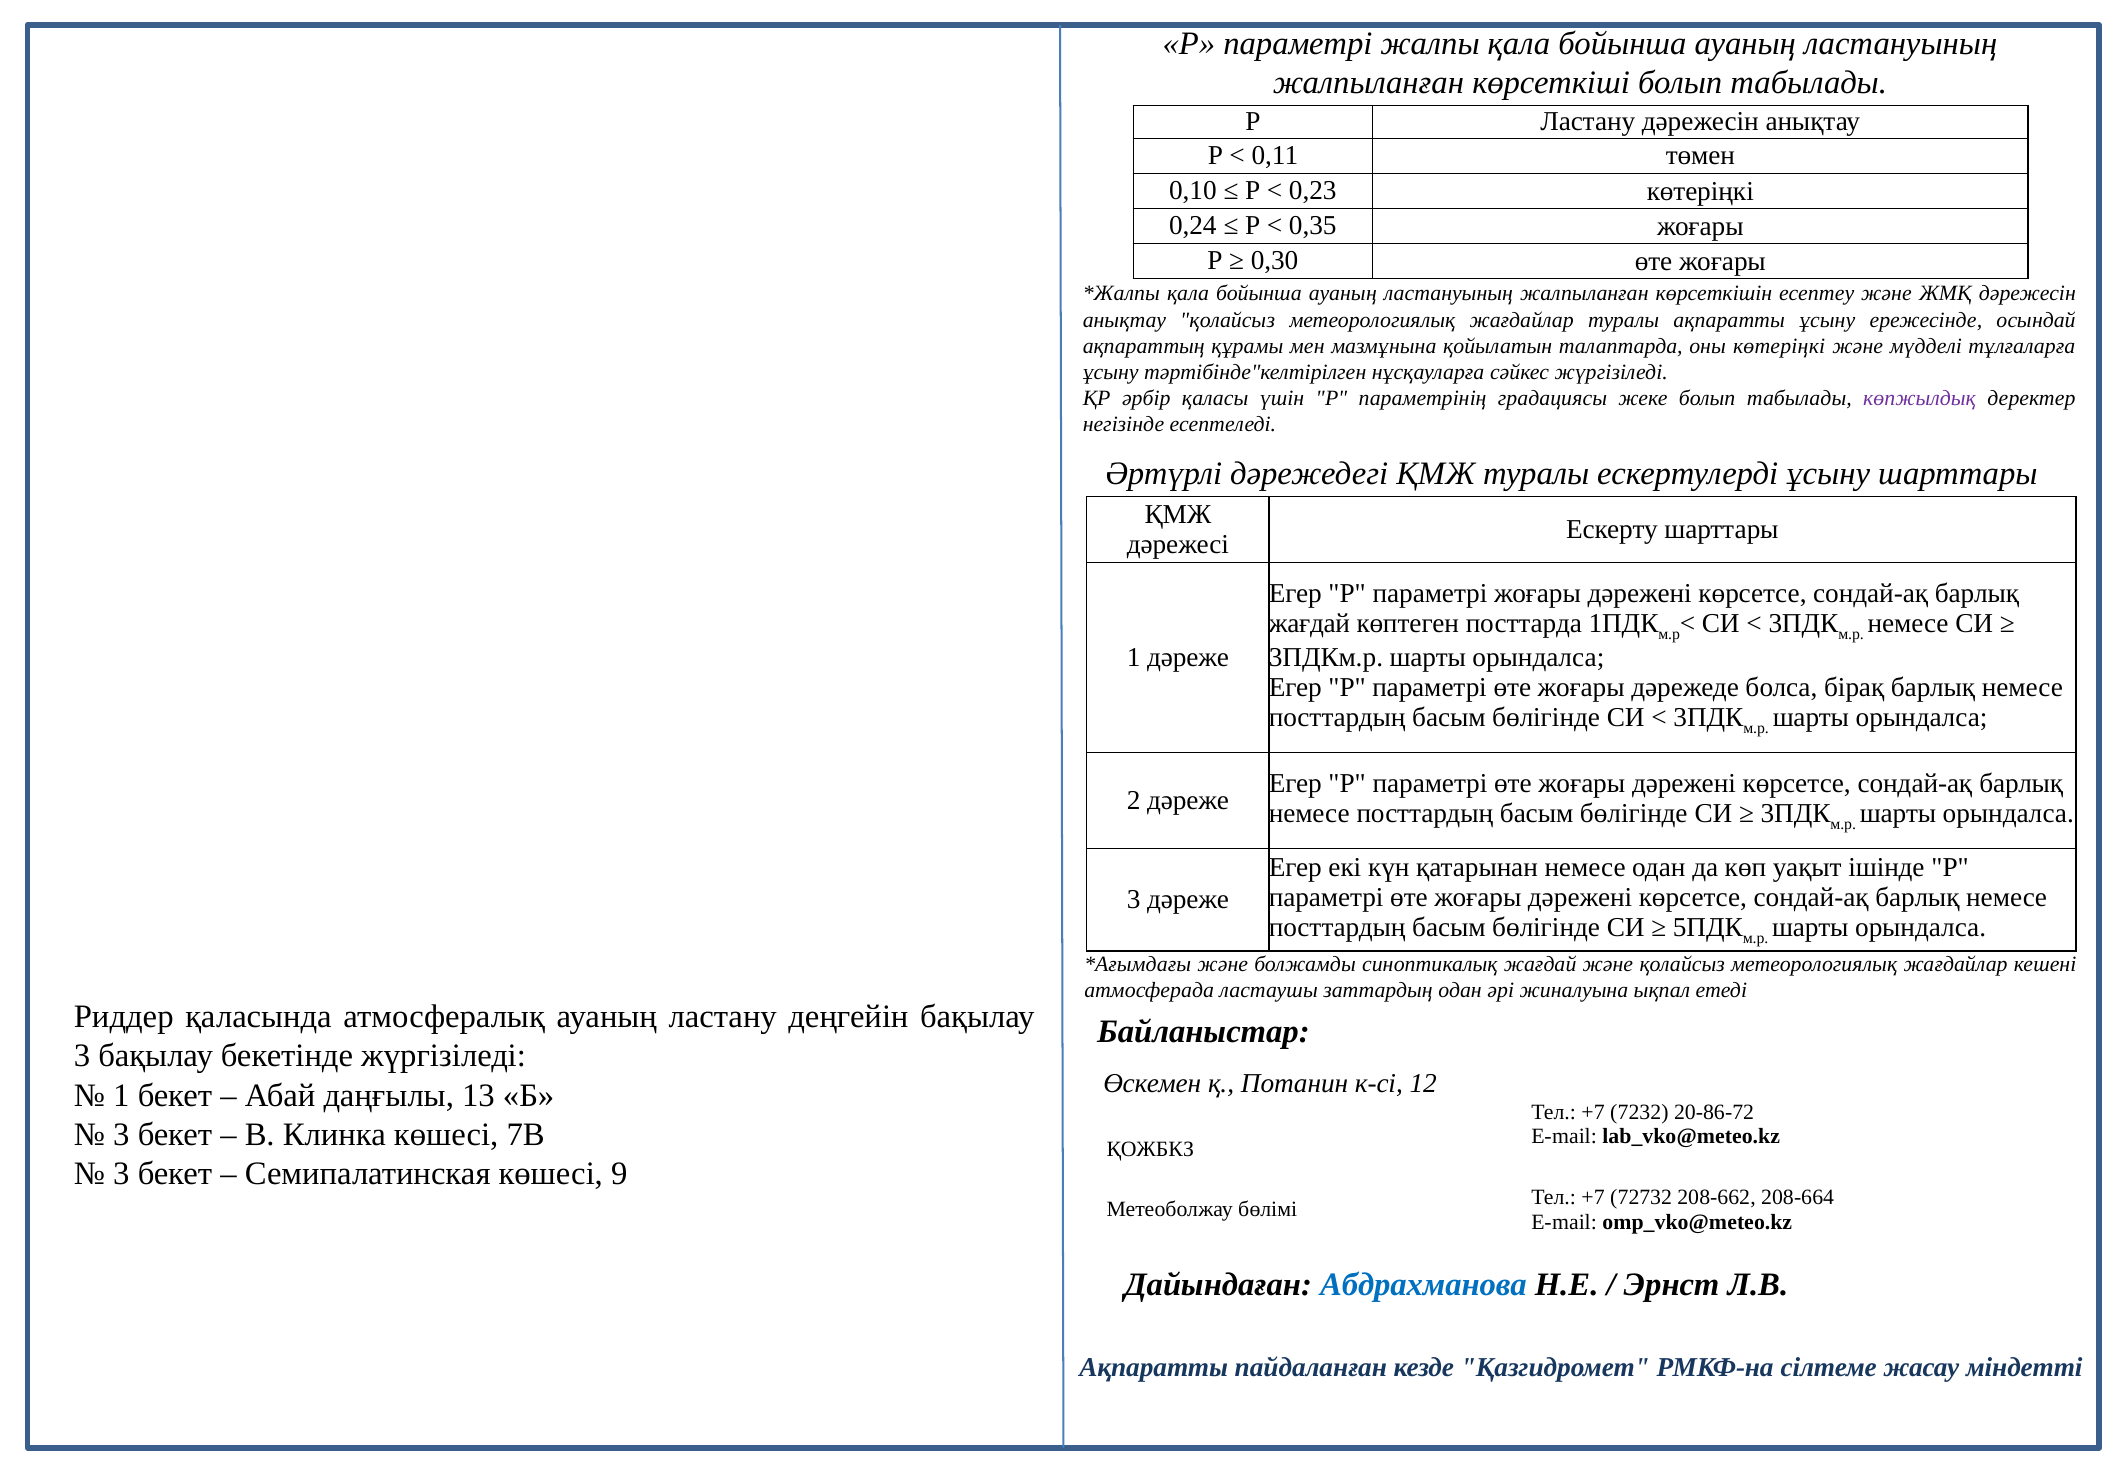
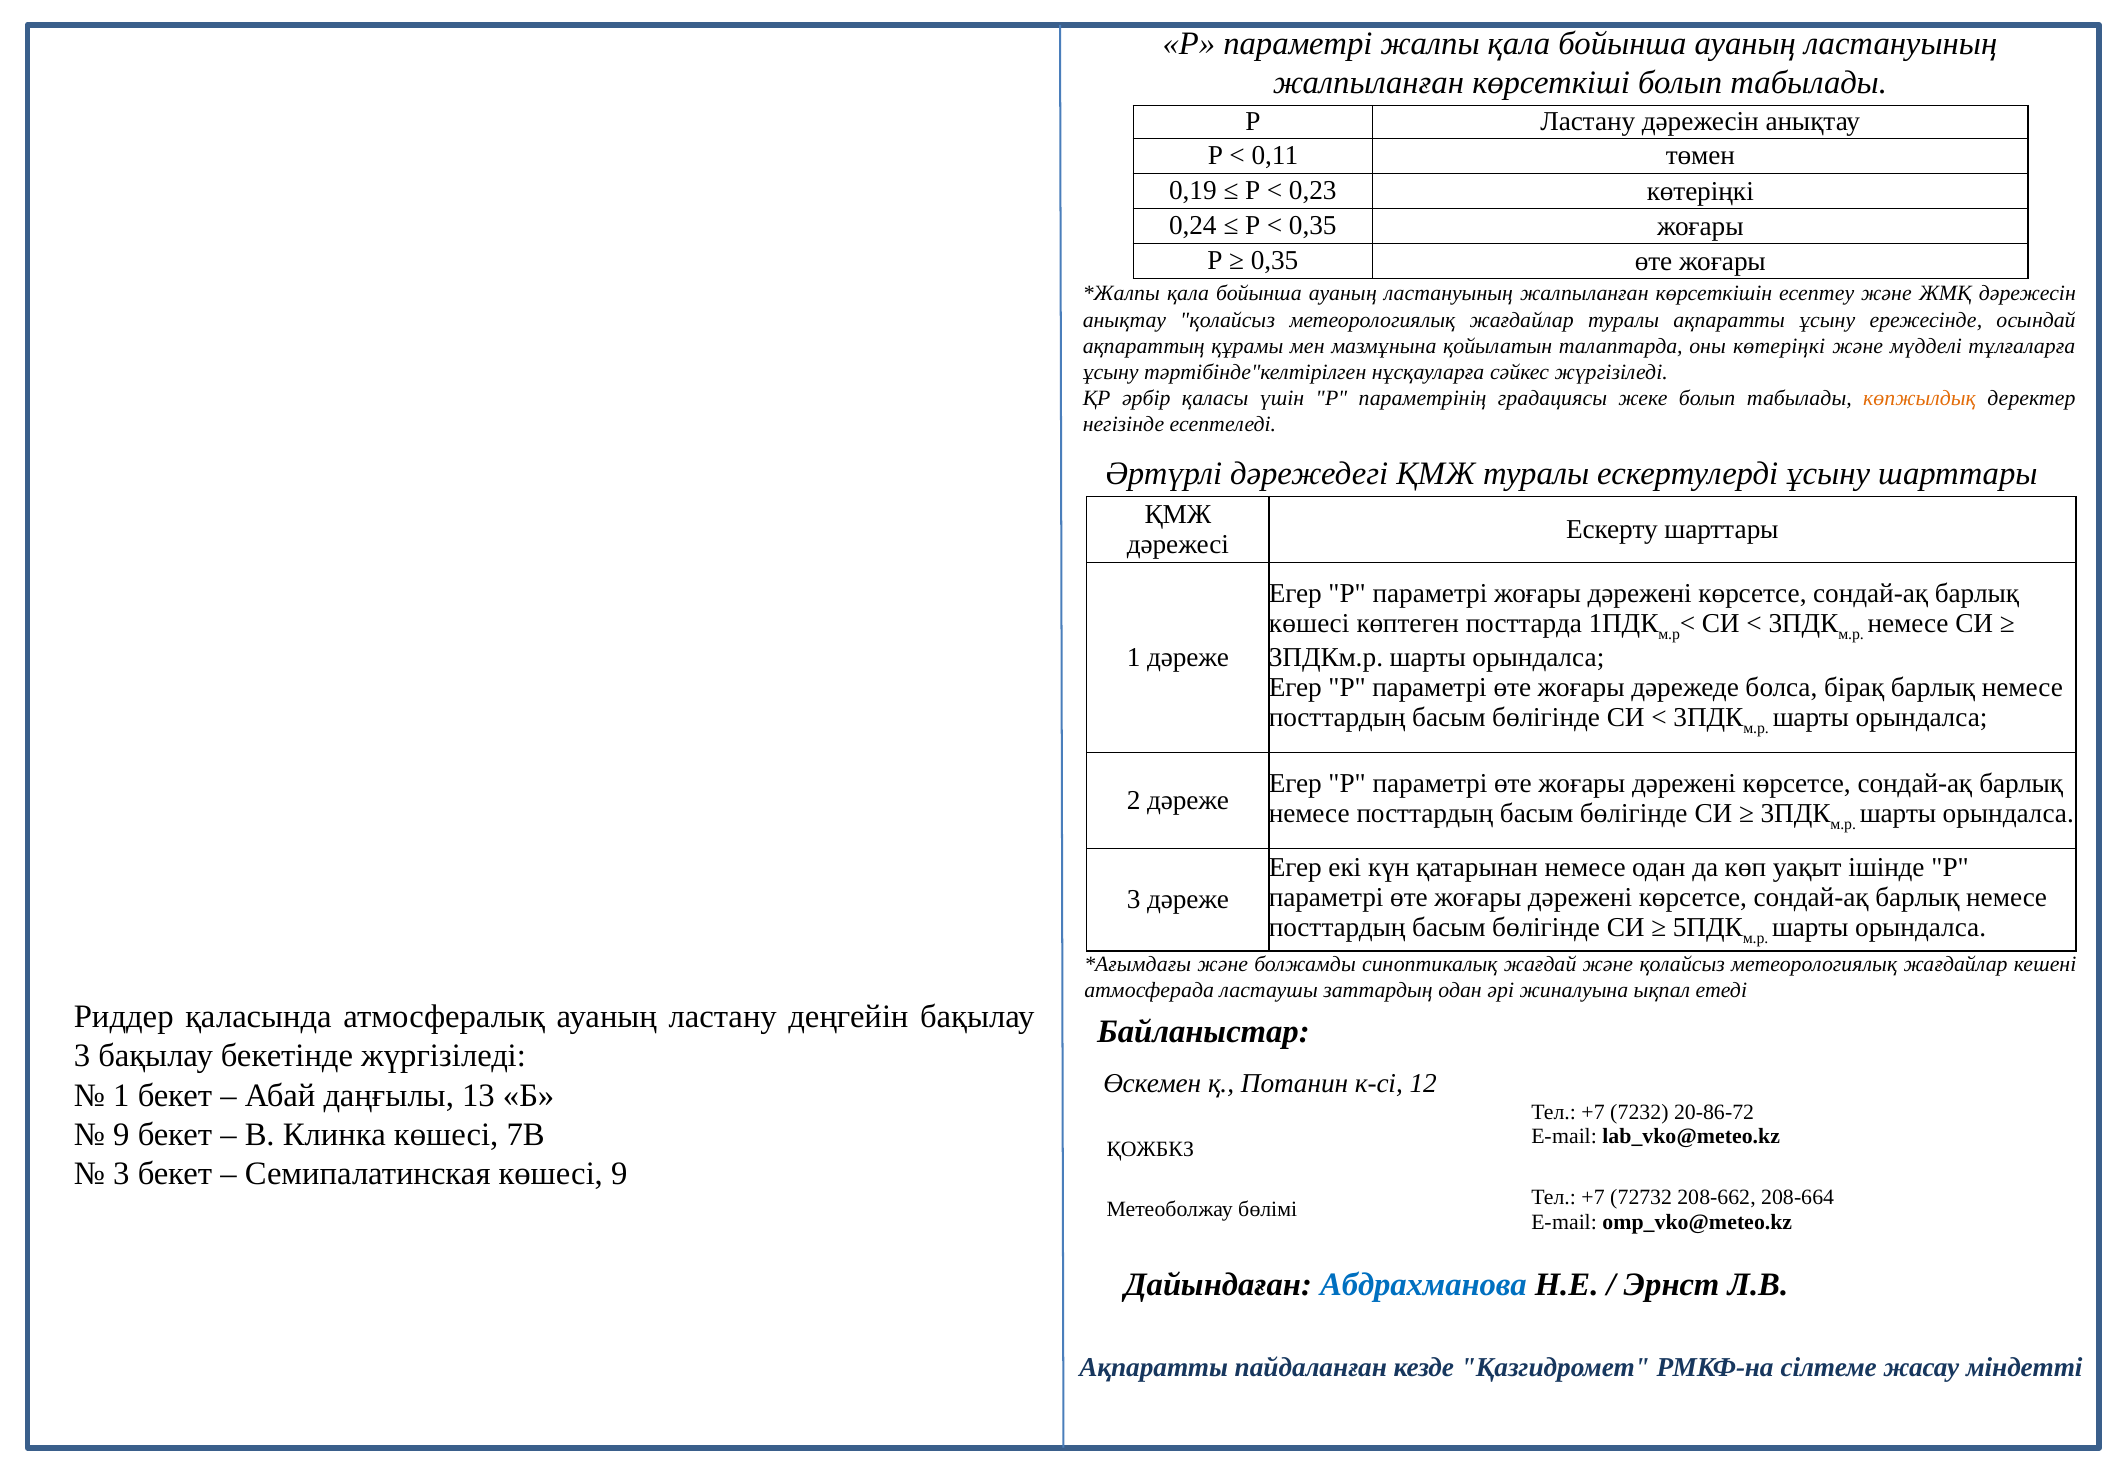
0,10: 0,10 -> 0,19 (1193, 191)
0,30: 0,30 -> 0,35 (1275, 261)
көпжылдық colour: purple -> orange (1920, 398)
жағдай: жағдай -> көшесі (1309, 623)
3: 3 -> 9 (121, 1134)
